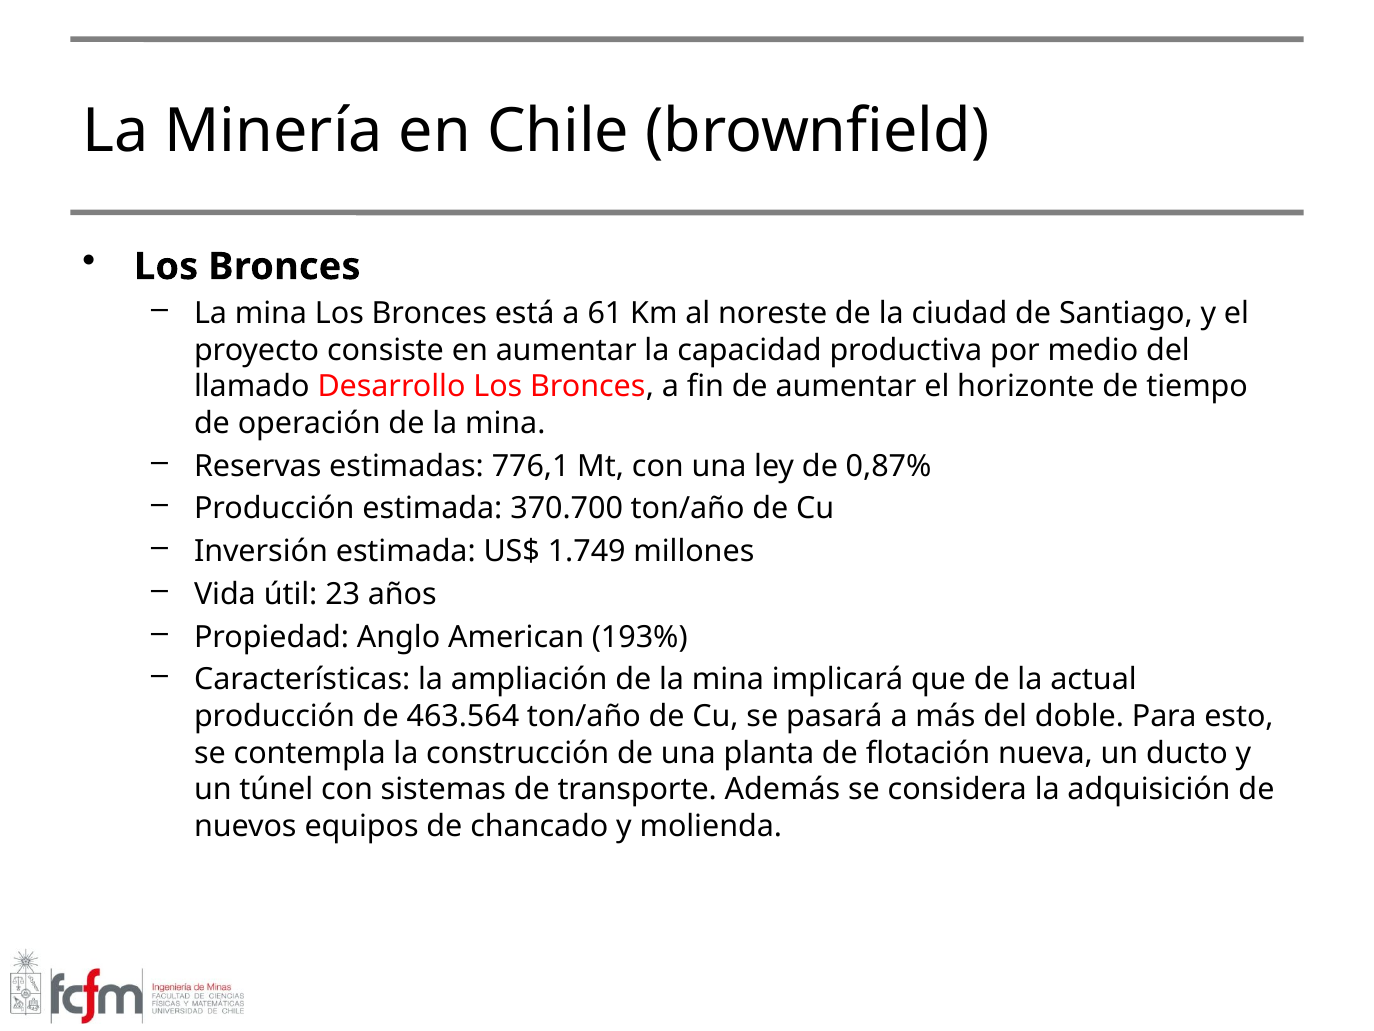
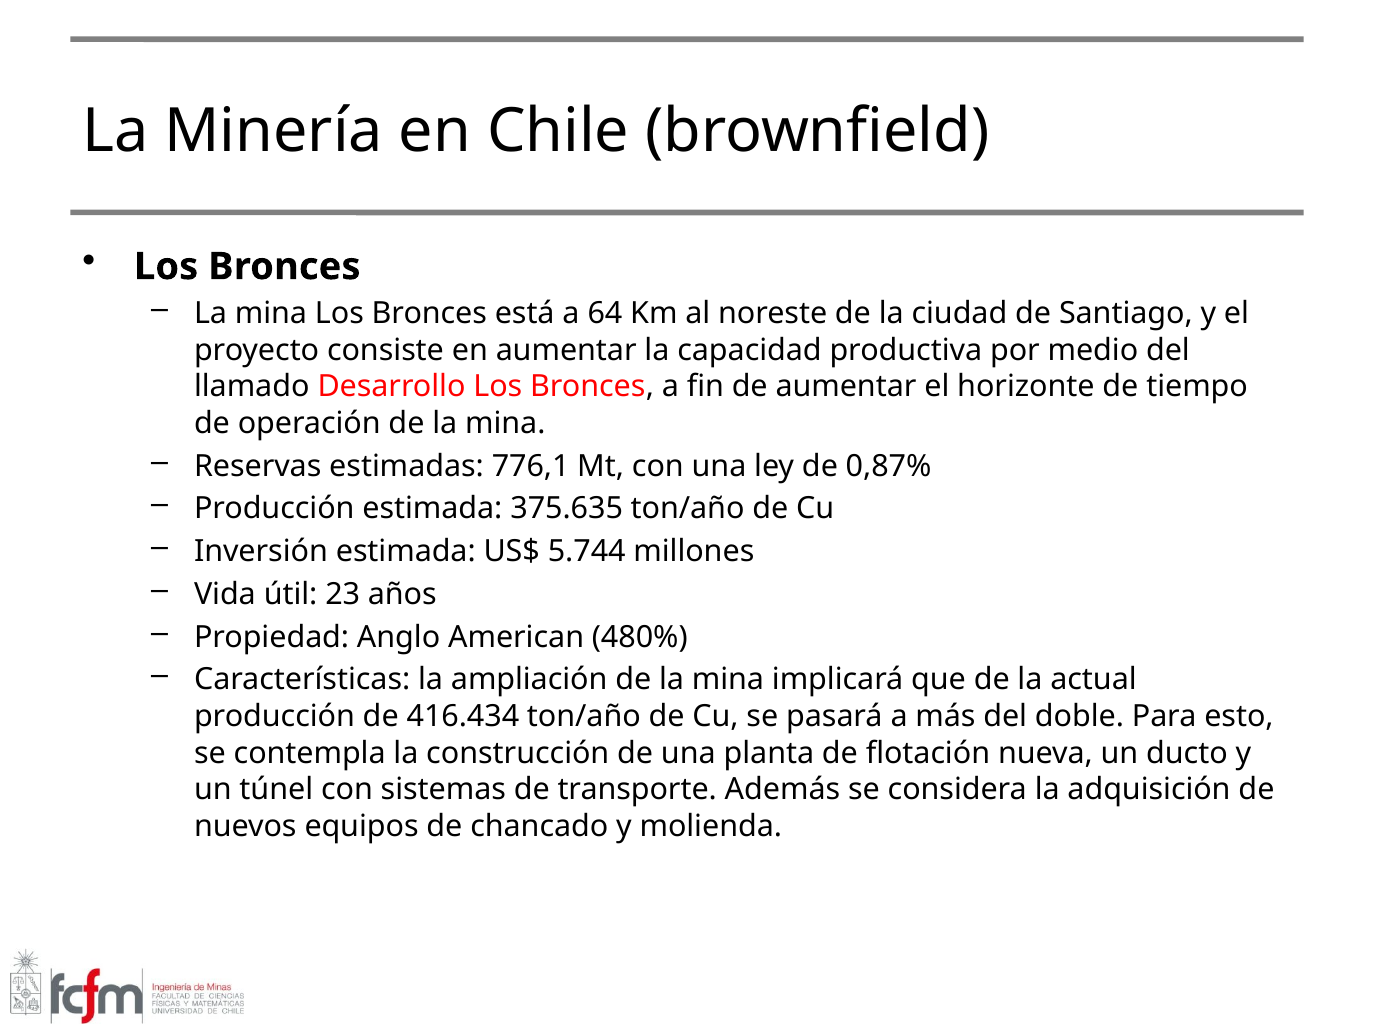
61: 61 -> 64 (605, 313)
370.700: 370.700 -> 375.635 (567, 509)
1.749: 1.749 -> 5.744 (587, 551)
193%: 193% -> 480% (640, 637)
463.564: 463.564 -> 416.434 (463, 716)
